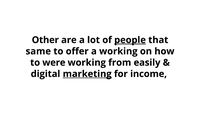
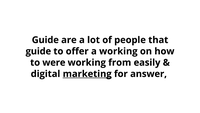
Other: Other -> Guide (45, 40)
people underline: present -> none (130, 40)
same: same -> guide (38, 51)
income: income -> answer (149, 74)
